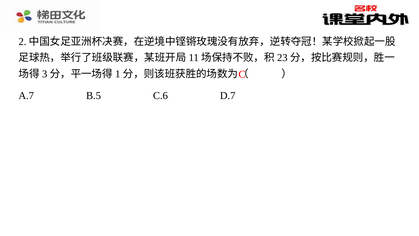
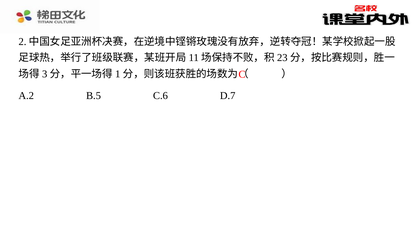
A.7: A.7 -> A.2 (26, 96)
